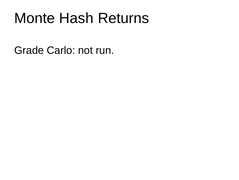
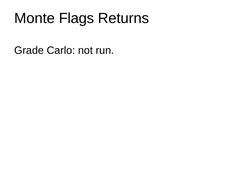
Hash: Hash -> Flags (76, 18)
